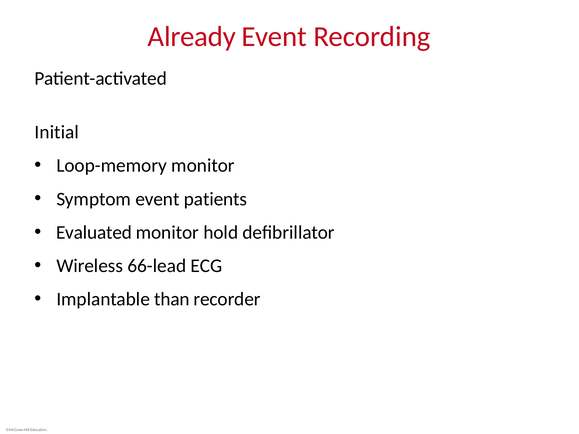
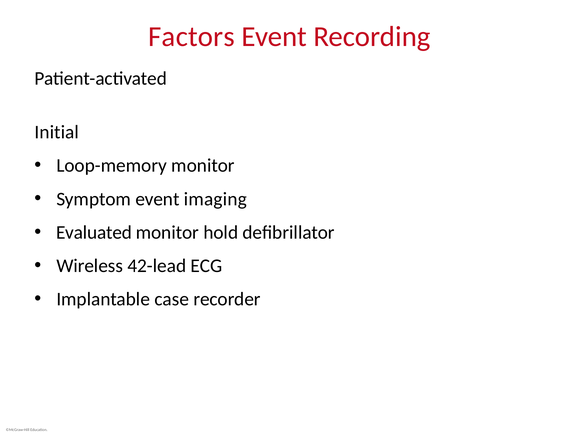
Already: Already -> Factors (192, 37)
patients: patients -> imaging (215, 199)
66-lead: 66-lead -> 42-lead (157, 266)
than: than -> case (172, 299)
